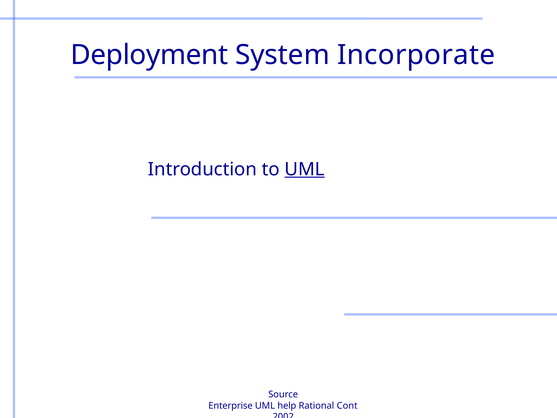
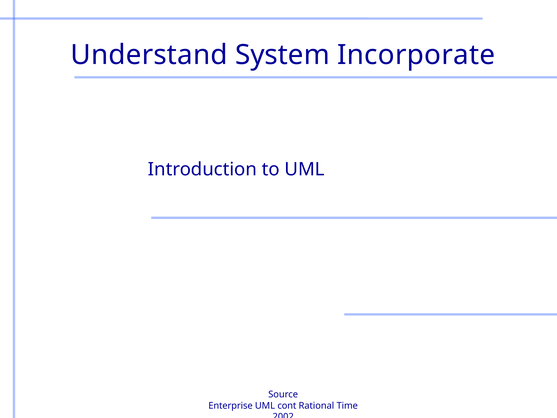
Deployment: Deployment -> Understand (149, 55)
UML underline: present -> none (305, 169)
help: help -> cont (287, 405)
Cont: Cont -> Time (347, 405)
